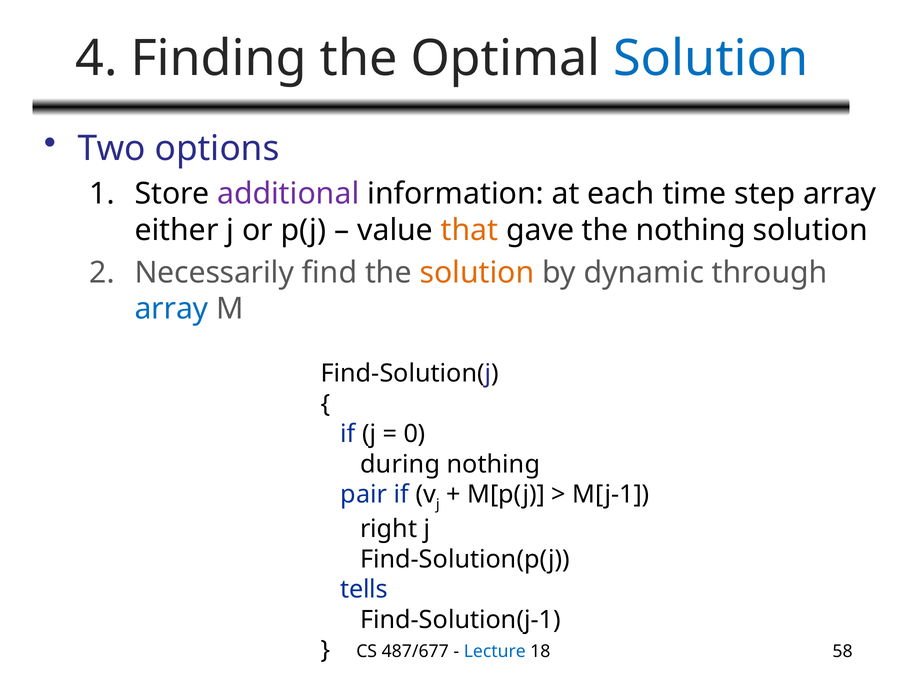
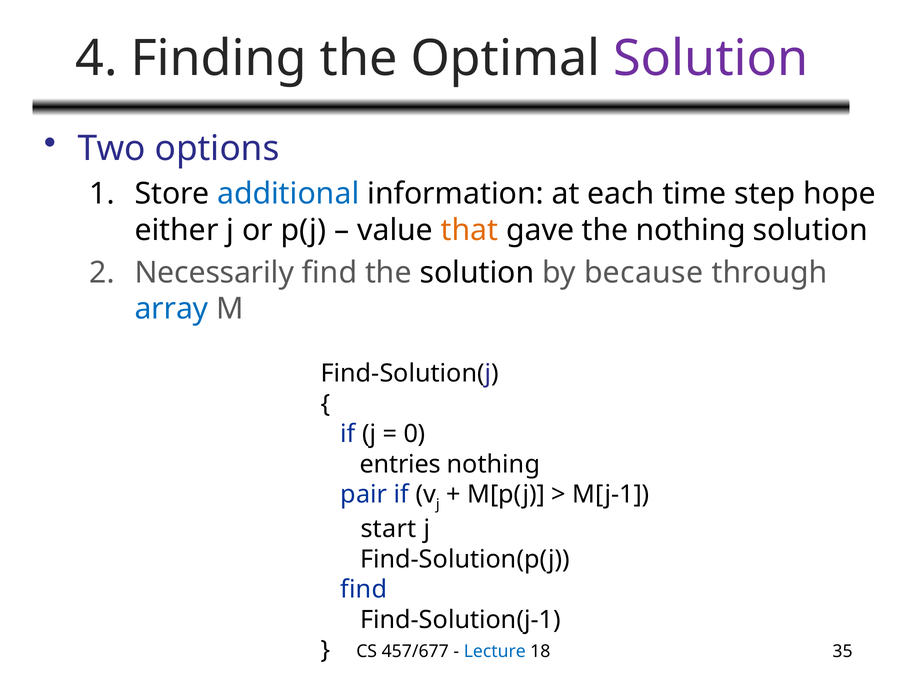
Solution colour: blue -> purple (711, 58)
additional colour: purple -> blue (288, 194)
step array: array -> hope (840, 194)
solution colour: orange -> black (477, 272)
dynamic: dynamic -> because (644, 272)
during: during -> entries (400, 464)
right: right -> start (388, 528)
tells: tells -> find (364, 589)
487/677: 487/677 -> 457/677 (415, 651)
58: 58 -> 35 (843, 651)
